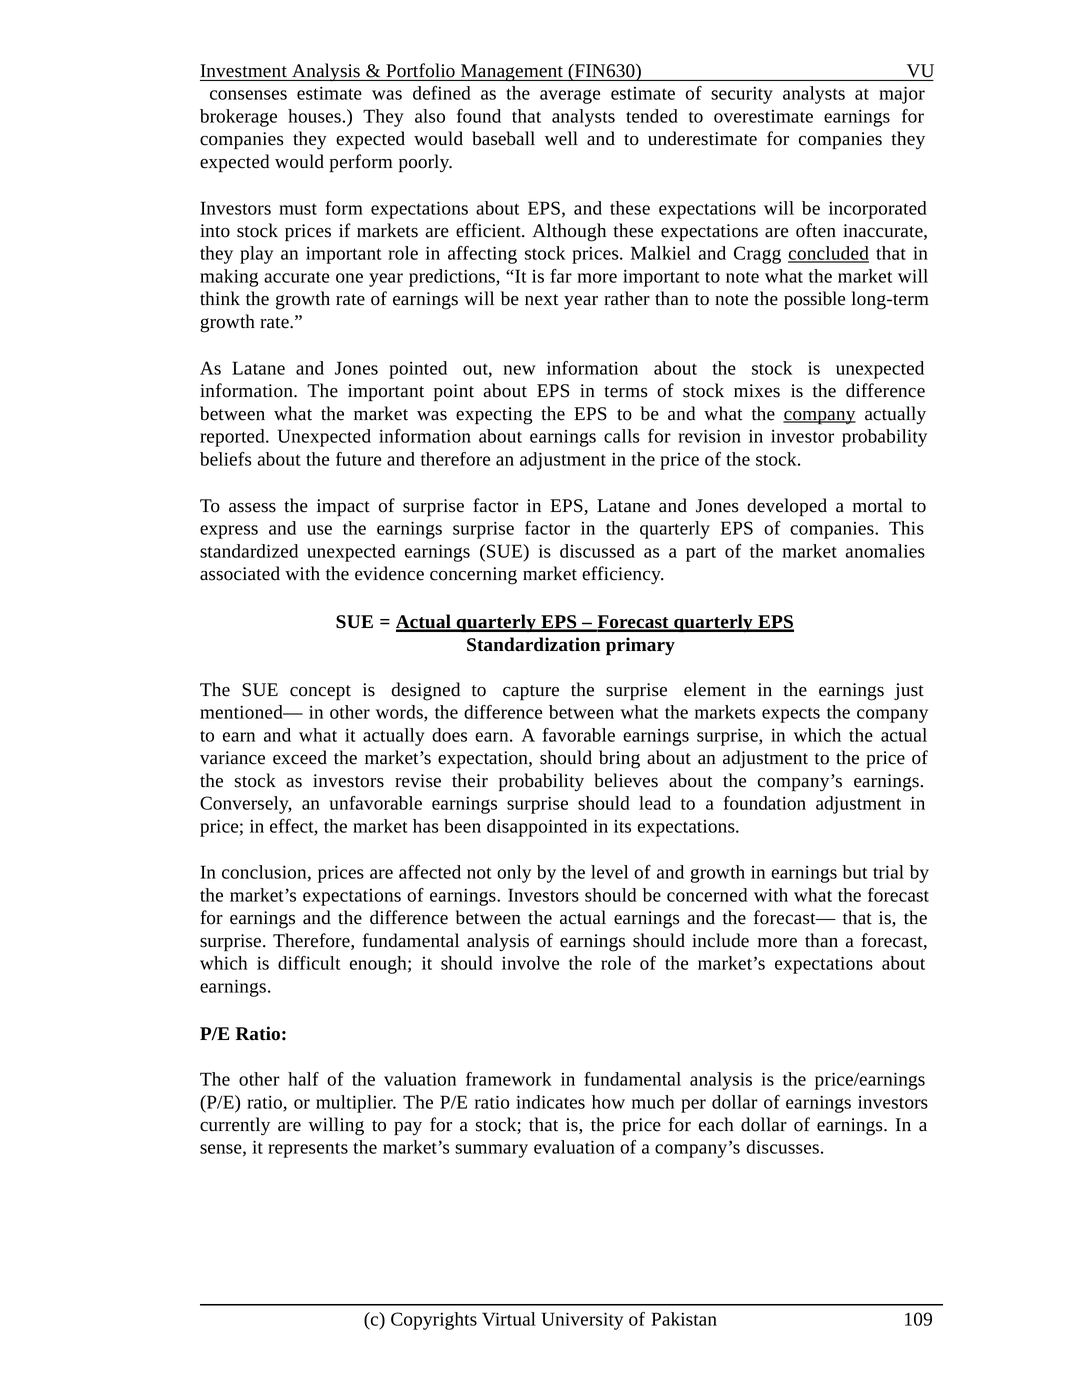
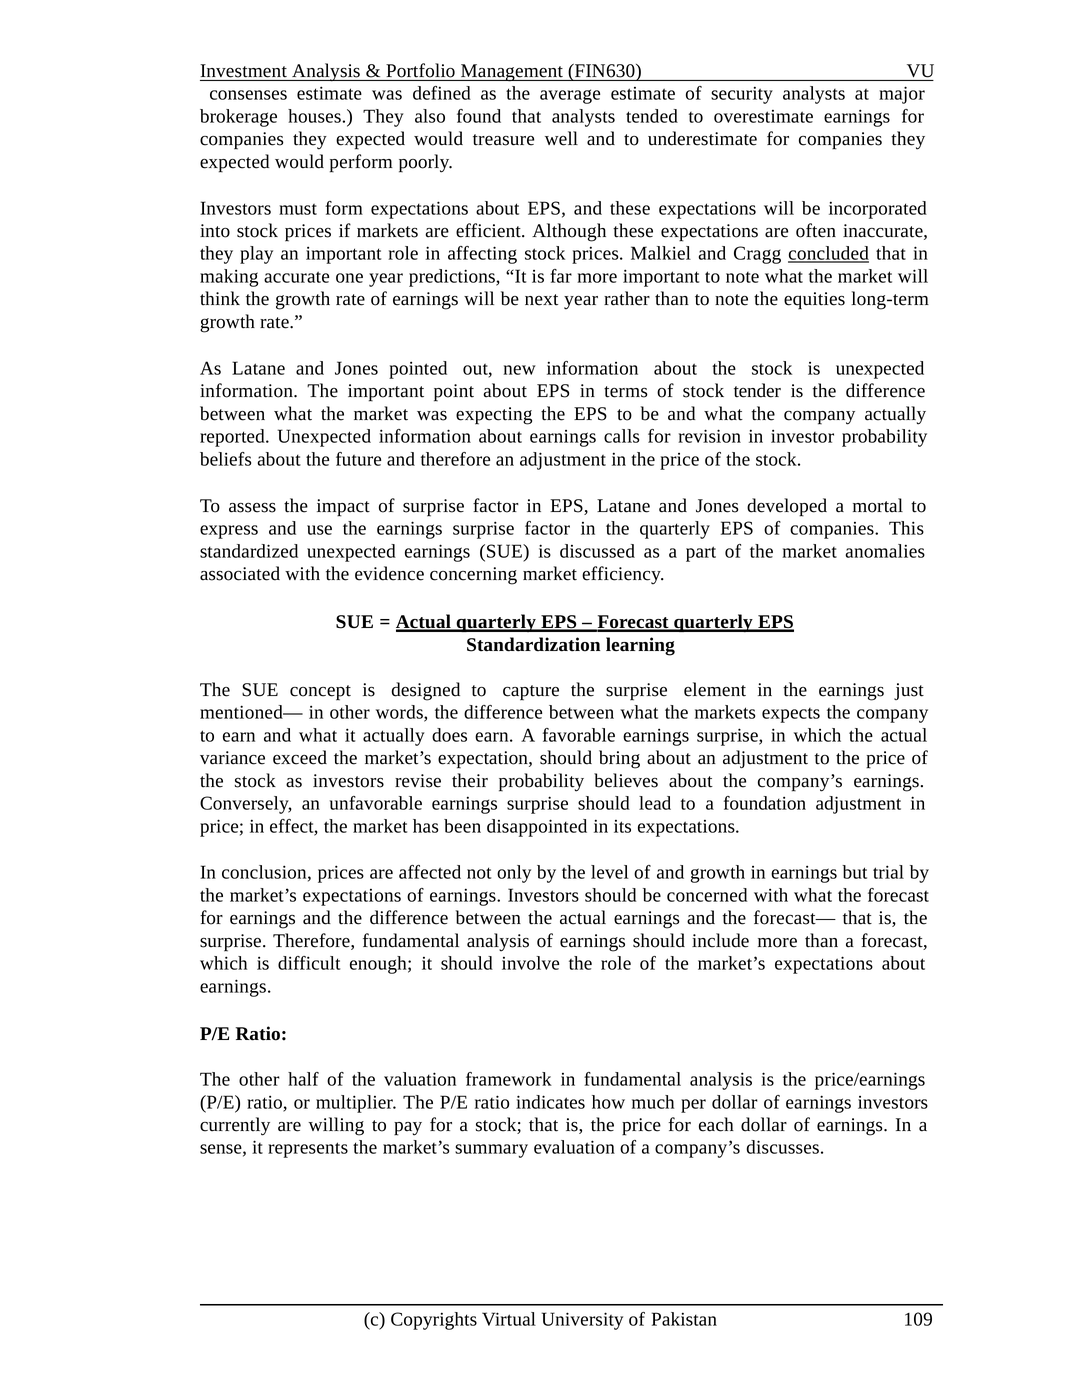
baseball: baseball -> treasure (504, 139)
possible: possible -> equities (815, 299)
mixes: mixes -> tender (757, 391)
company underline: present -> none (820, 414)
primary: primary -> learning (640, 645)
